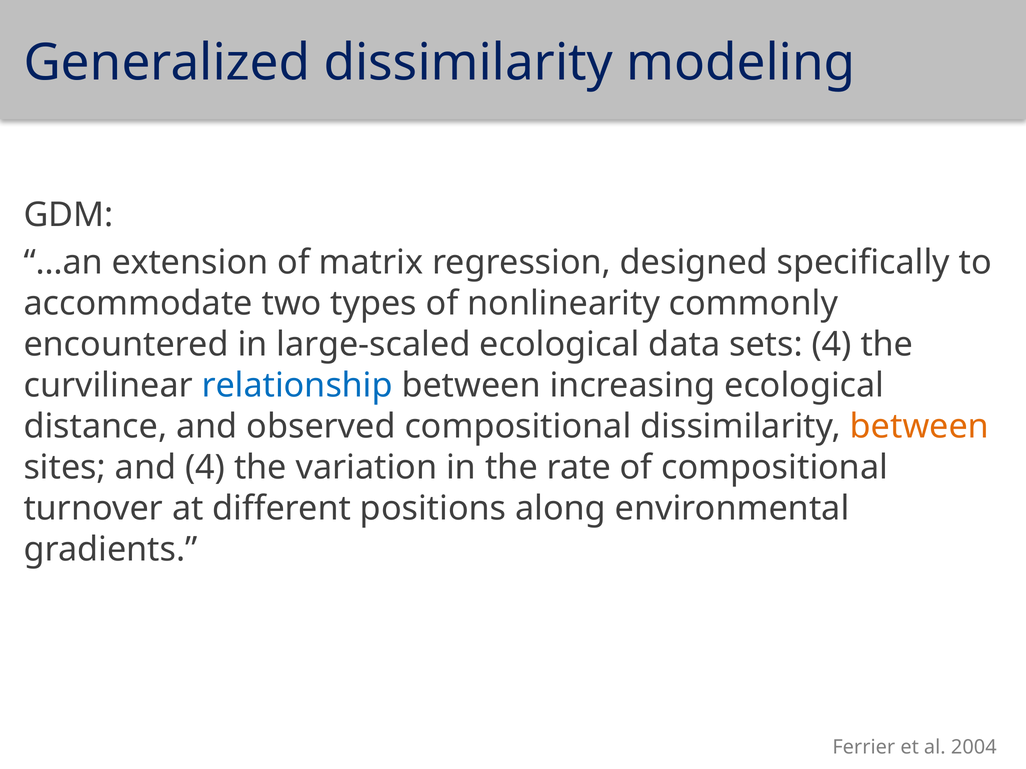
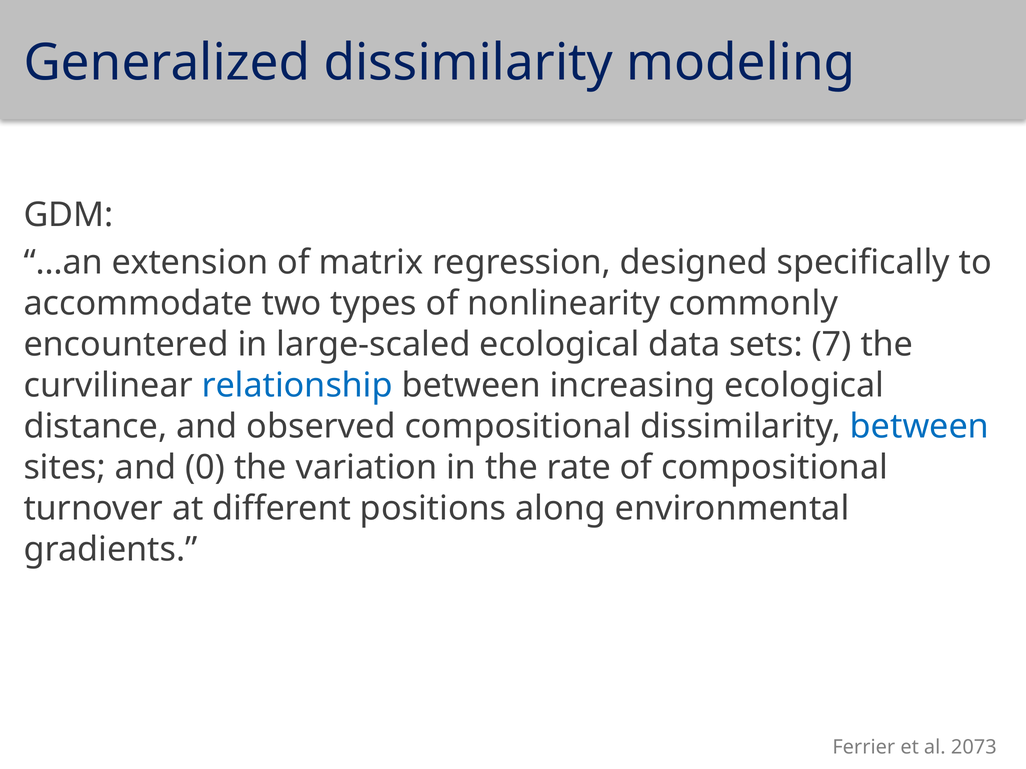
sets 4: 4 -> 7 (832, 345)
between colour: orange -> blue (920, 427)
and 4: 4 -> 0 (205, 468)
2004: 2004 -> 2073 (974, 748)
